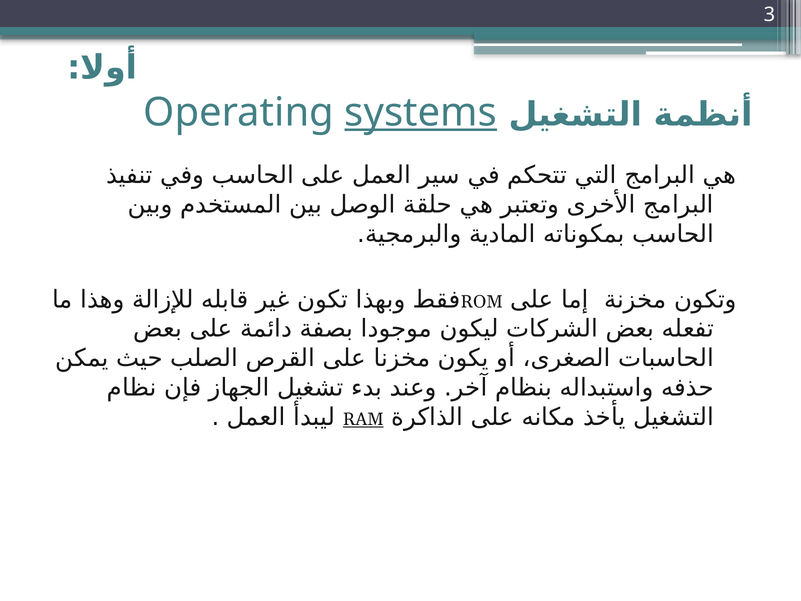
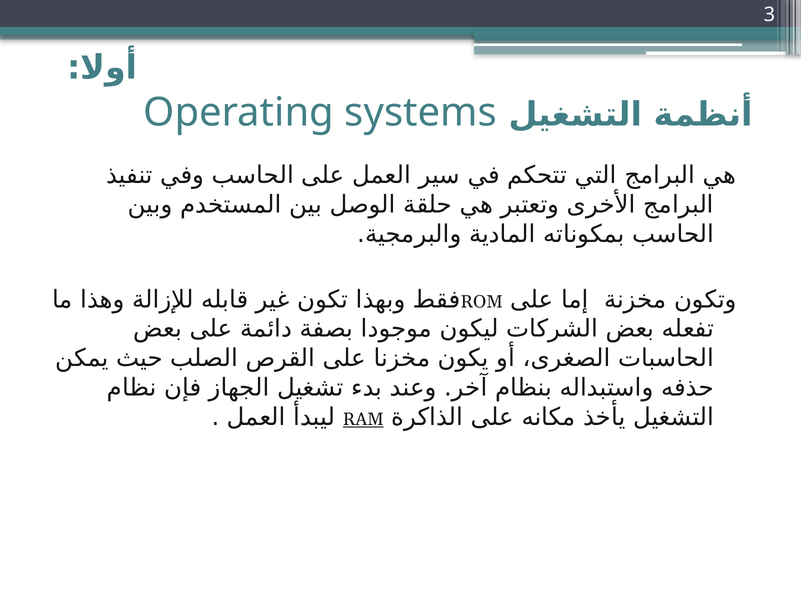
systems underline: present -> none (421, 112)
